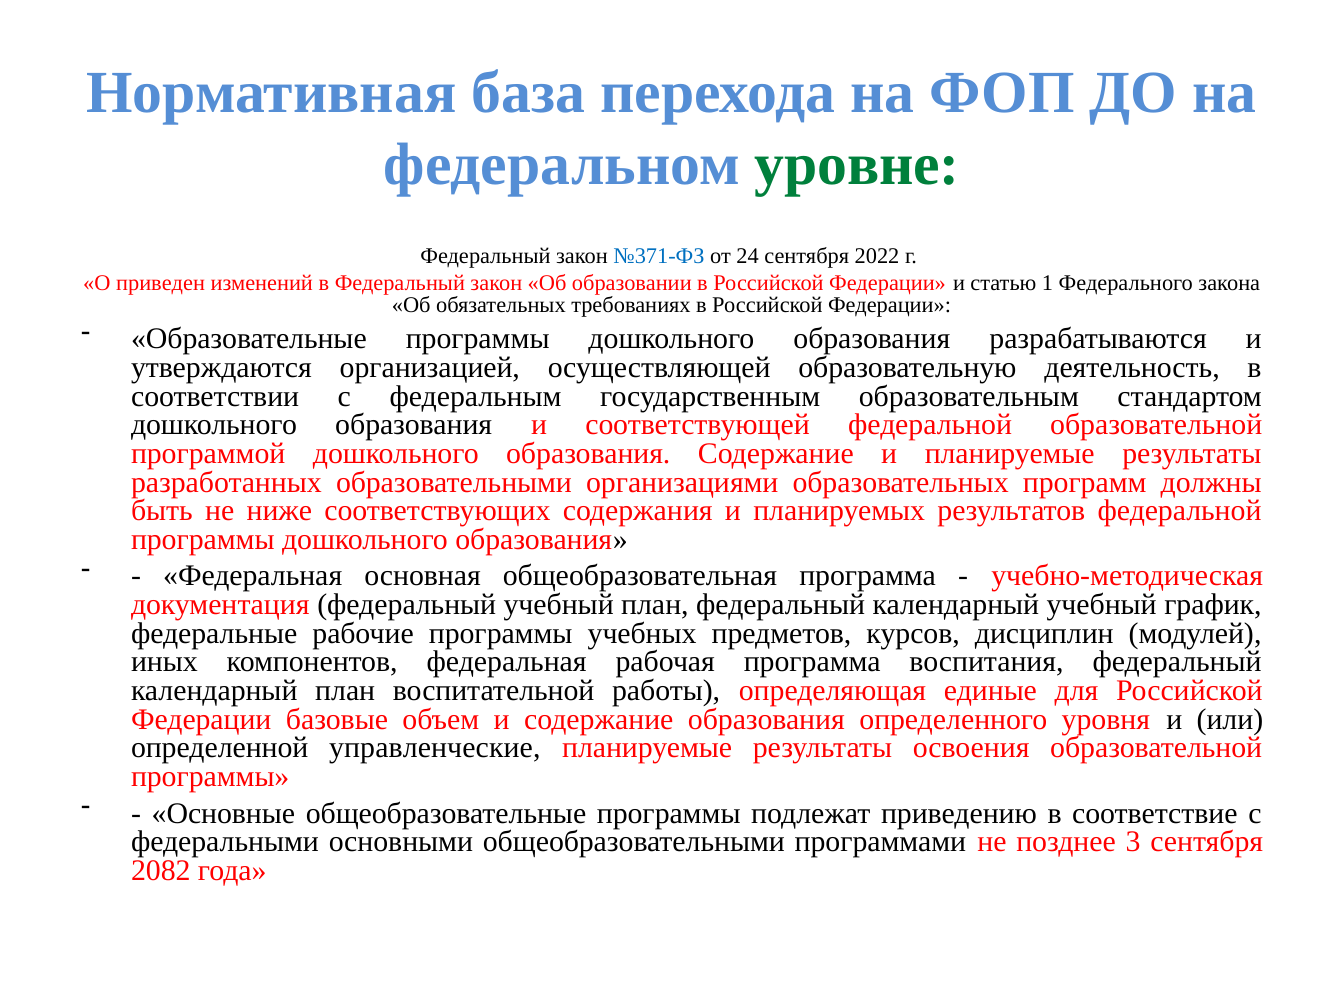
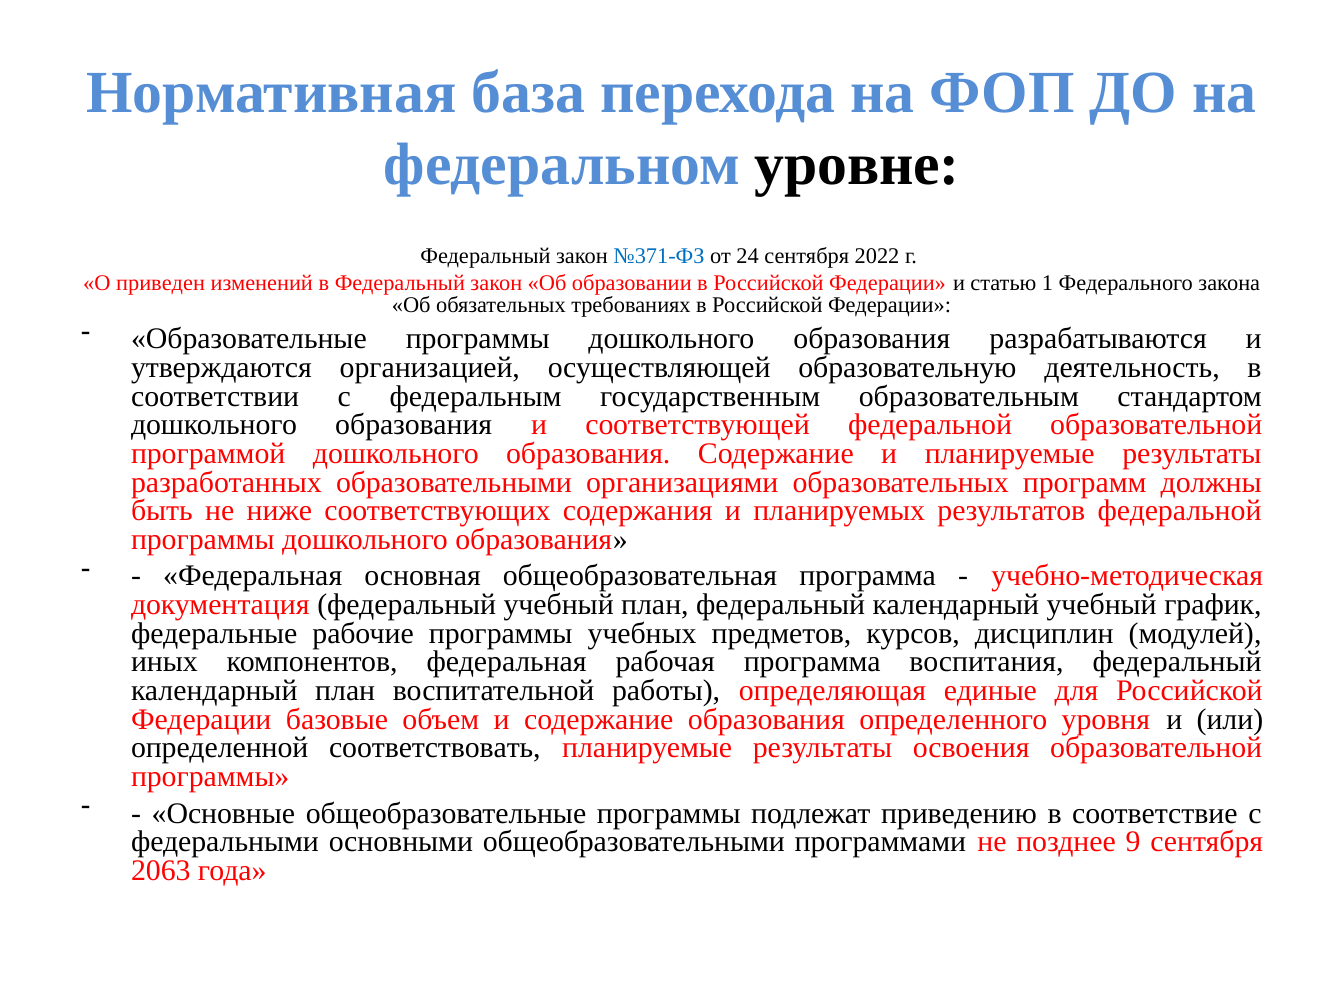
уровне colour: green -> black (857, 164)
управленческие: управленческие -> соответствовать (435, 748)
3: 3 -> 9 (1133, 842)
2082: 2082 -> 2063 (161, 871)
